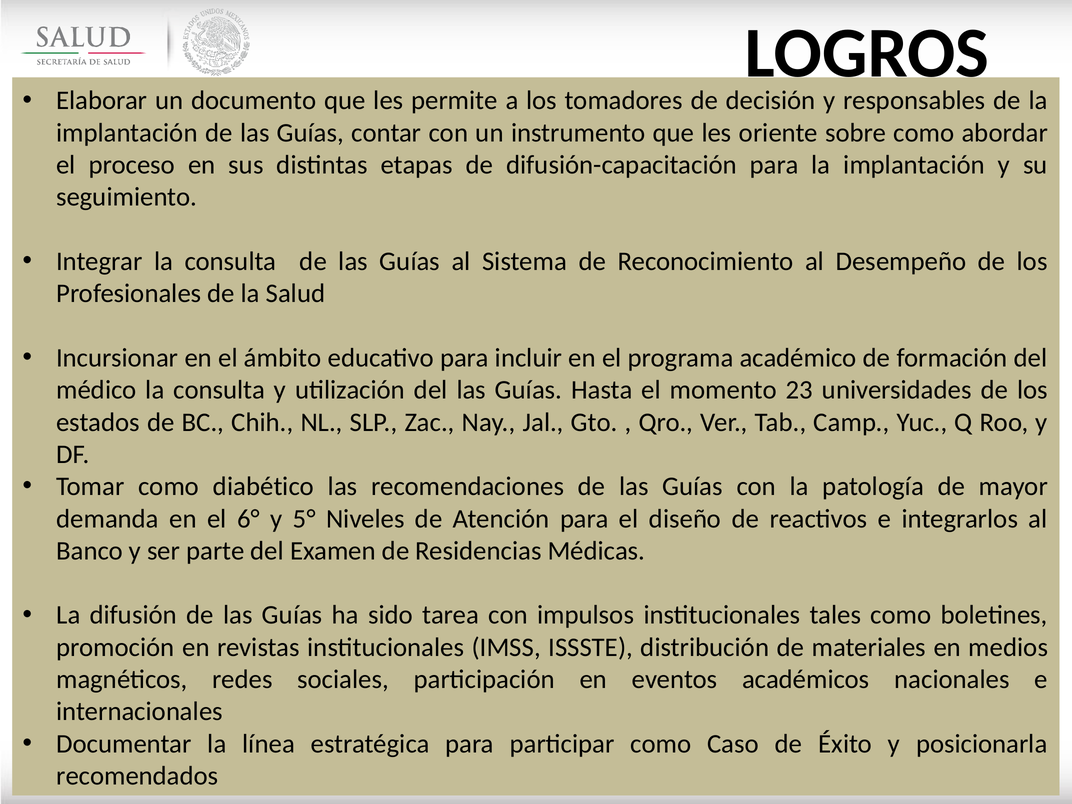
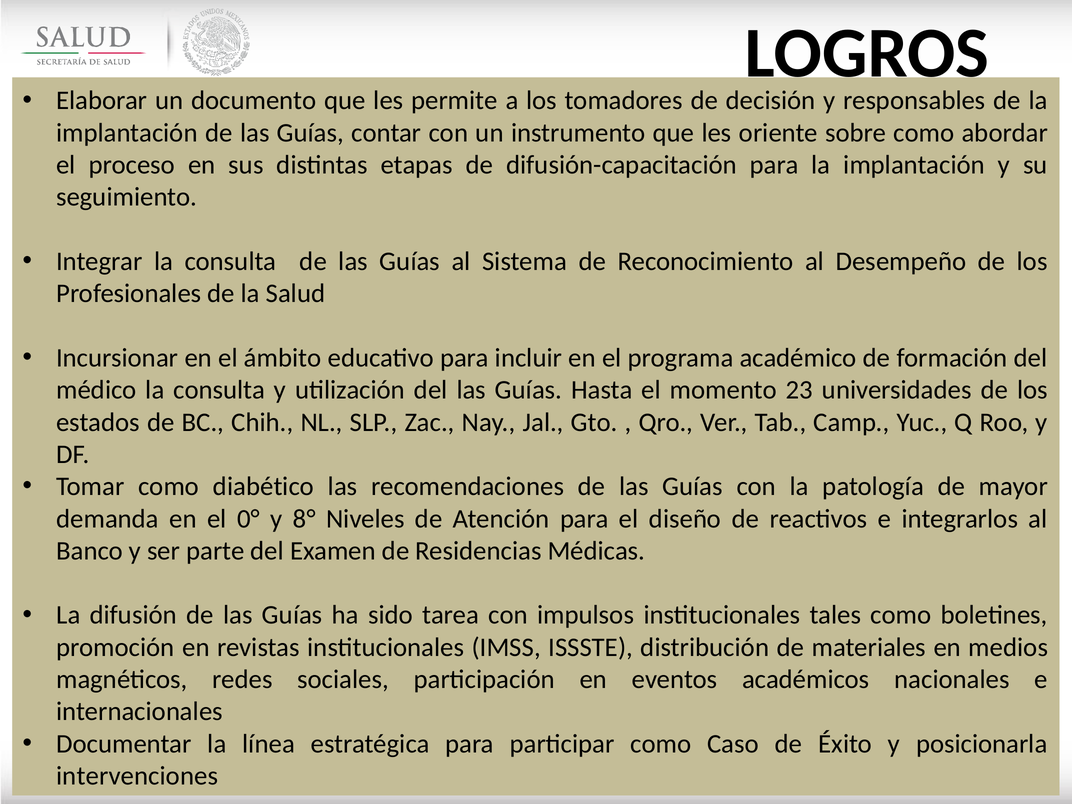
6°: 6° -> 0° (248, 519)
5°: 5° -> 8° (304, 519)
recomendados: recomendados -> intervenciones (137, 776)
